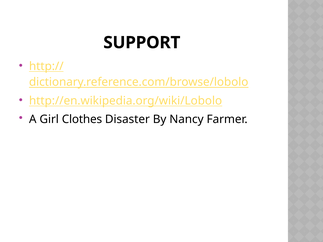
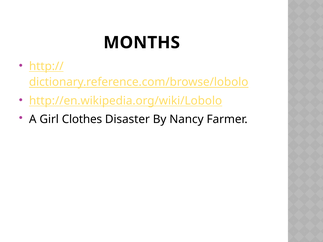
SUPPORT: SUPPORT -> MONTHS (142, 43)
